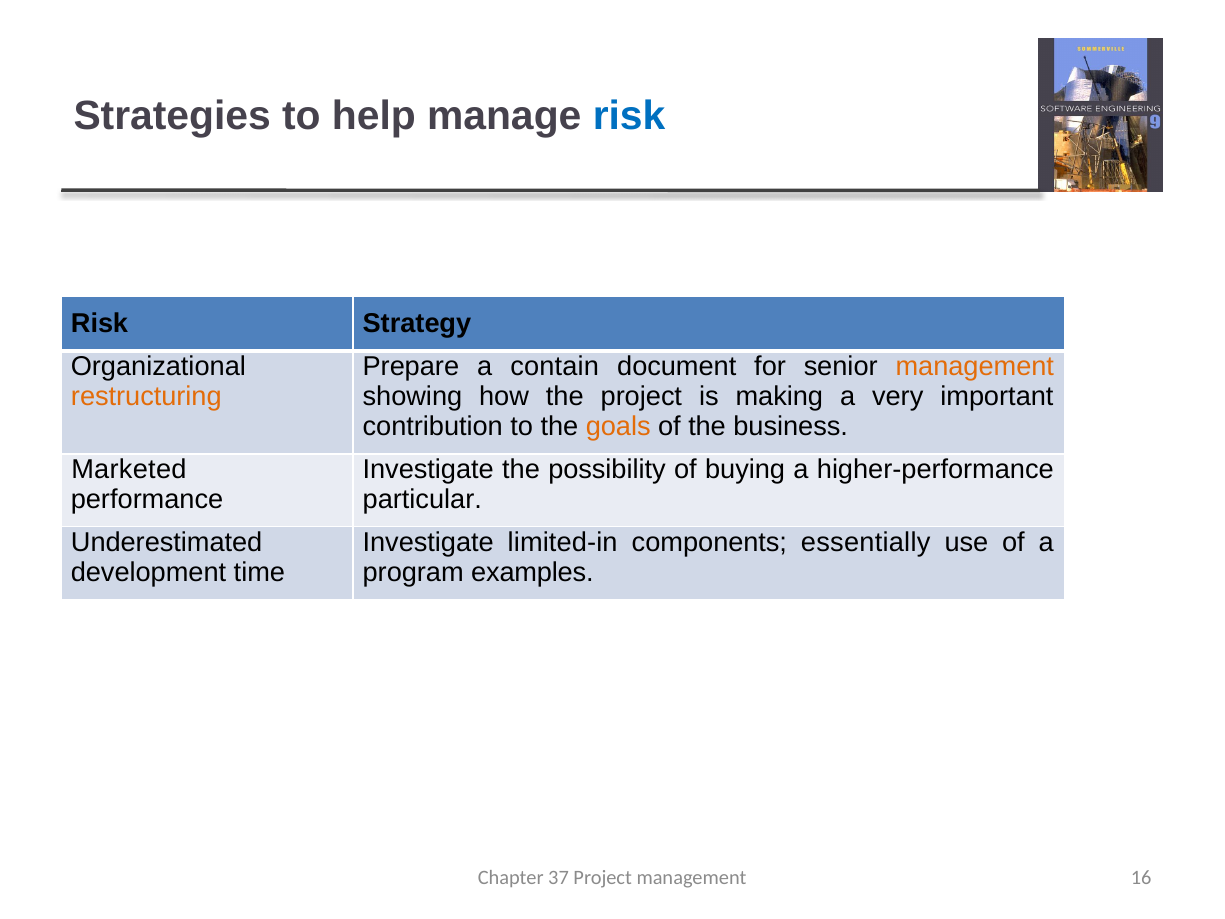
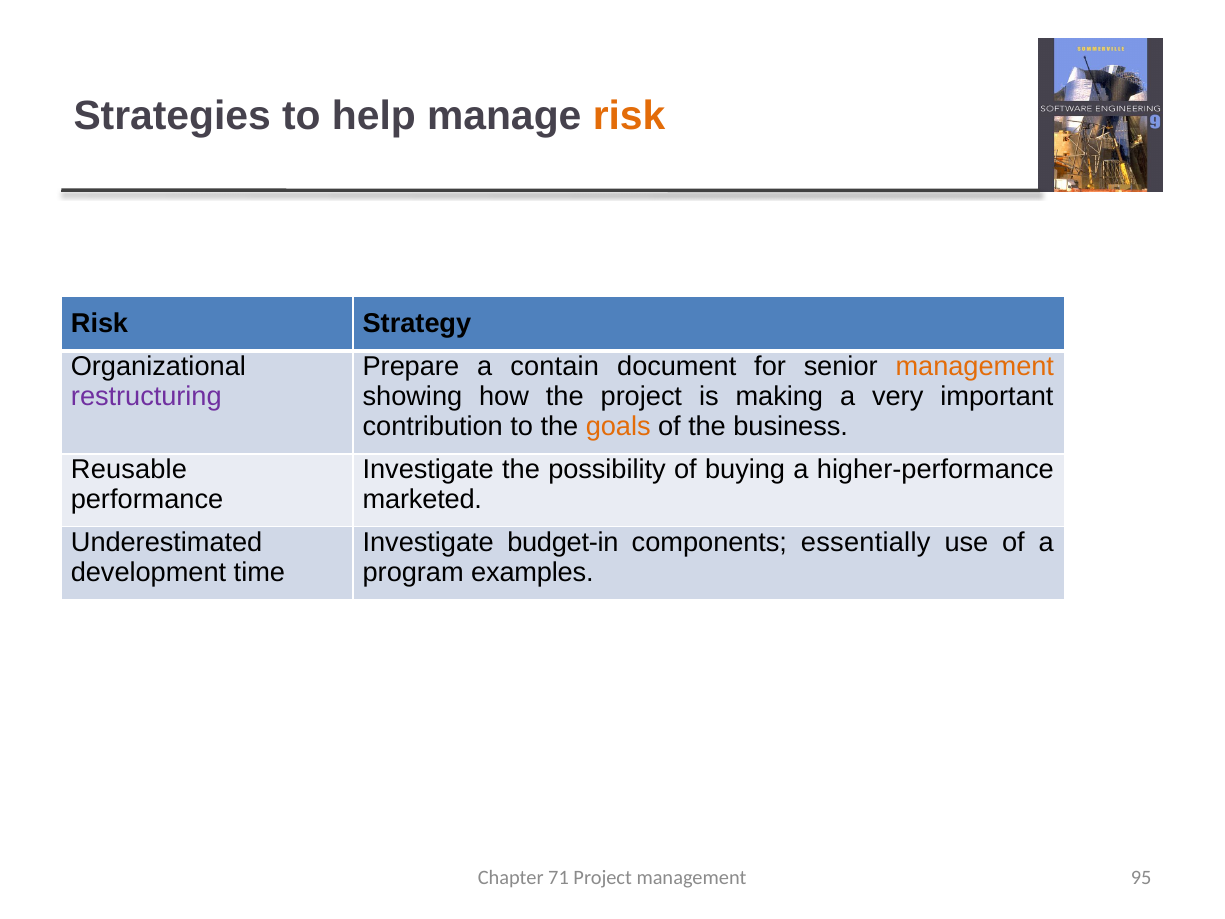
risk colour: blue -> orange (629, 116)
restructuring colour: orange -> purple (146, 396)
Marketed: Marketed -> Reusable (129, 469)
particular: particular -> marketed (422, 499)
limited-in: limited-in -> budget-in (563, 542)
37: 37 -> 71 (559, 877)
16: 16 -> 95 (1141, 877)
